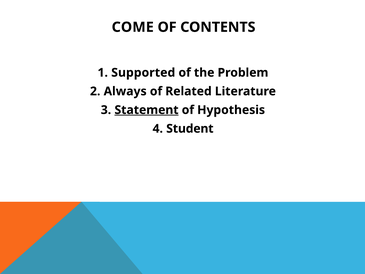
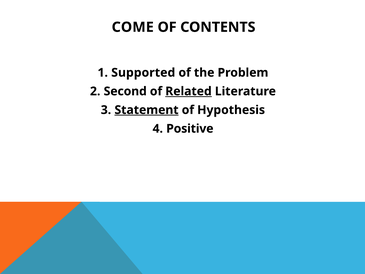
Always: Always -> Second (125, 91)
Related underline: none -> present (188, 91)
Student: Student -> Positive (190, 129)
